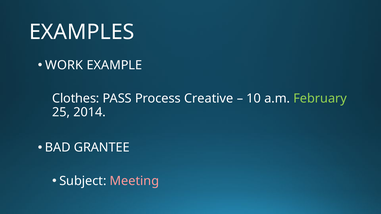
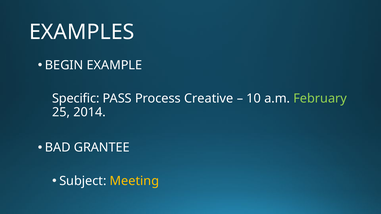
WORK: WORK -> BEGIN (64, 65)
Clothes: Clothes -> Specific (76, 99)
Meeting colour: pink -> yellow (134, 181)
